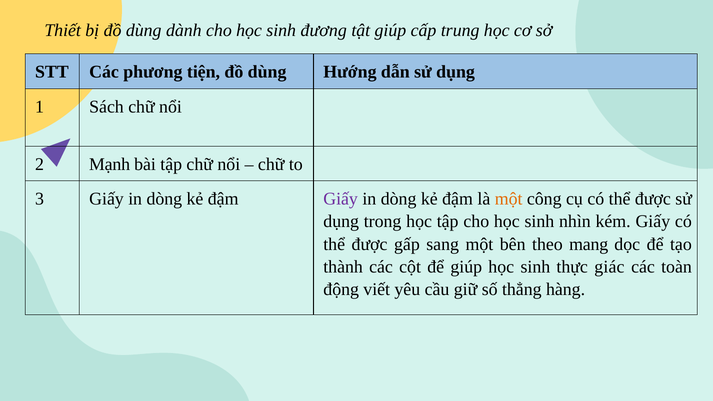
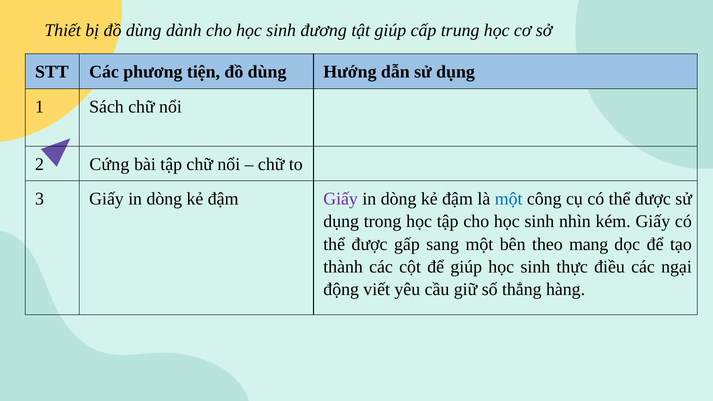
Mạnh: Mạnh -> Cứng (109, 164)
một colour: orange -> blue (509, 199)
giác: giác -> điều (610, 267)
toàn: toàn -> ngại (676, 267)
